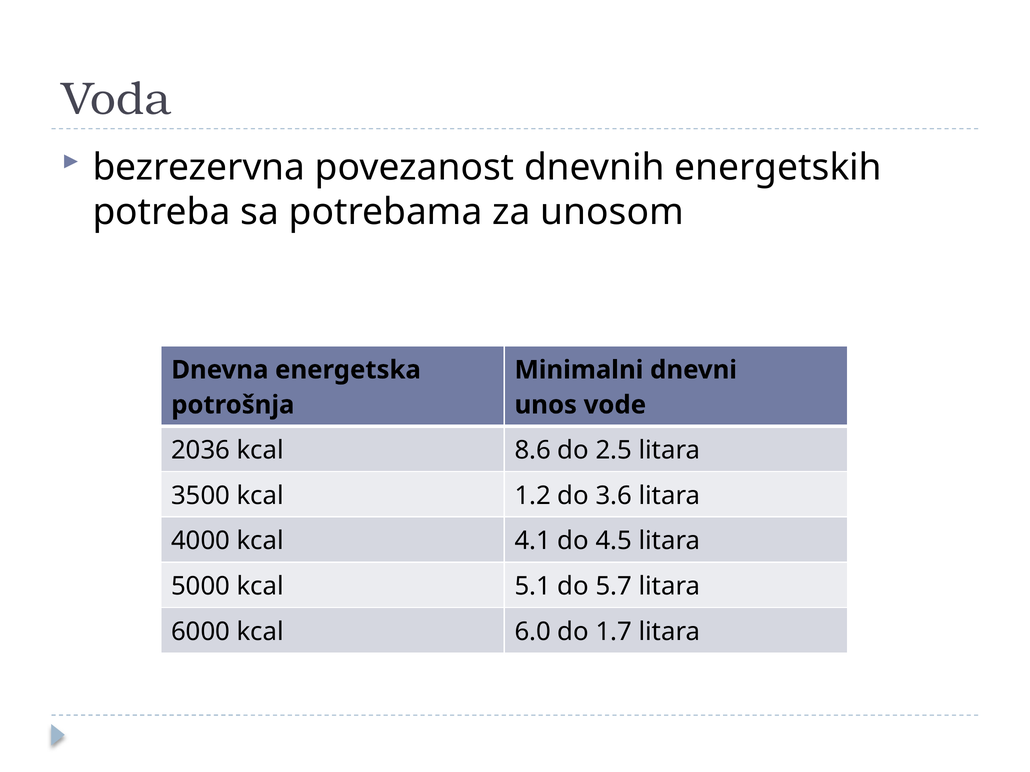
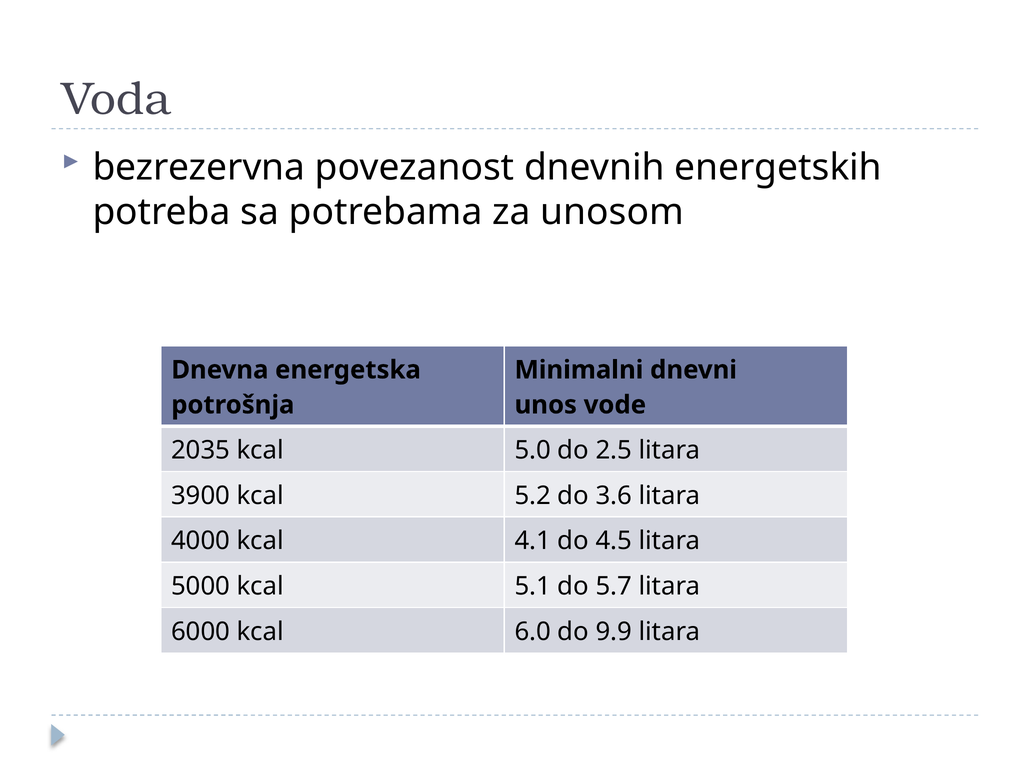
2036: 2036 -> 2035 (201, 451)
8.6: 8.6 -> 5.0 (533, 451)
3500: 3500 -> 3900 (201, 496)
1.2: 1.2 -> 5.2 (533, 496)
1.7: 1.7 -> 9.9 (614, 632)
